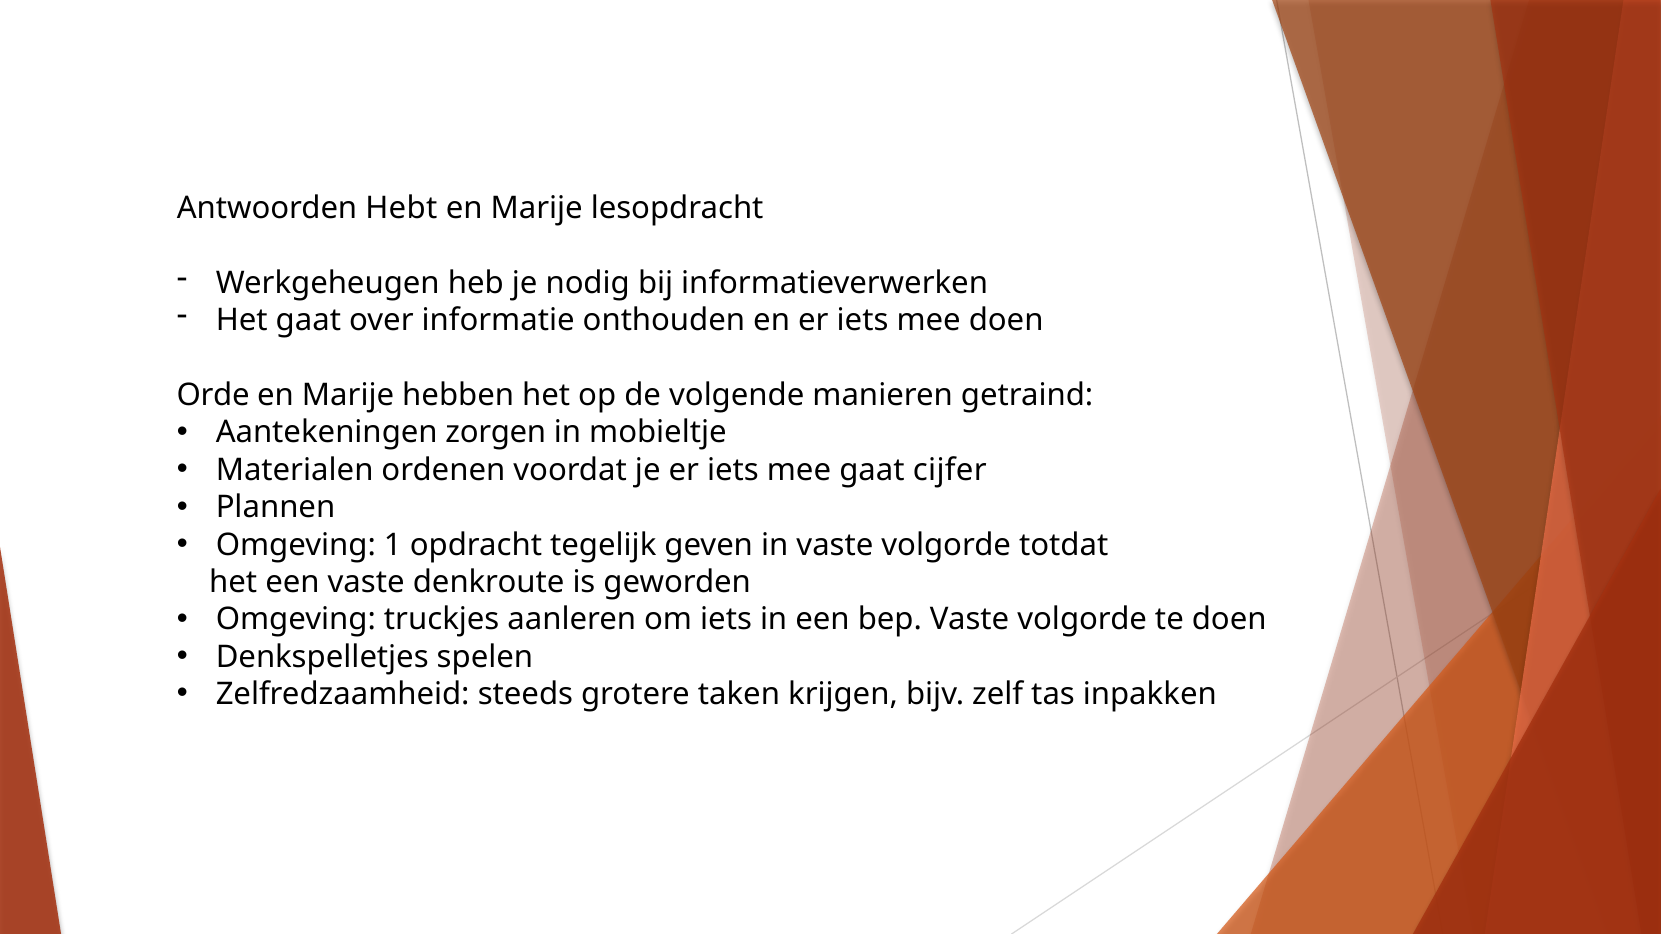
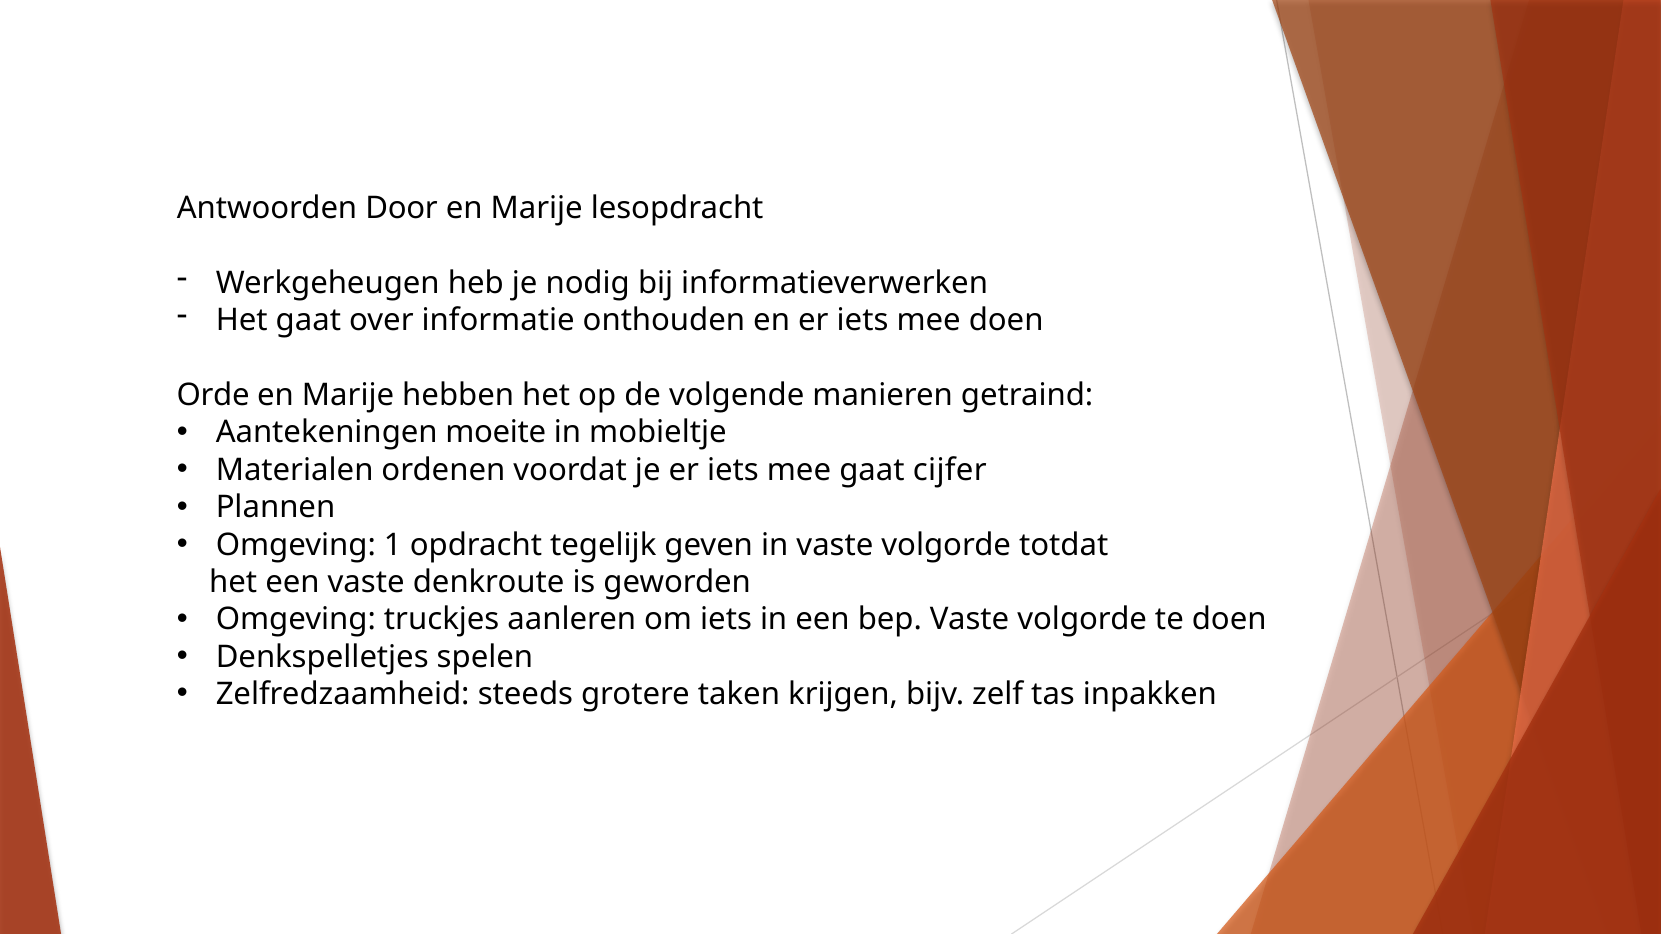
Hebt: Hebt -> Door (402, 209)
zorgen: zorgen -> moeite (496, 433)
